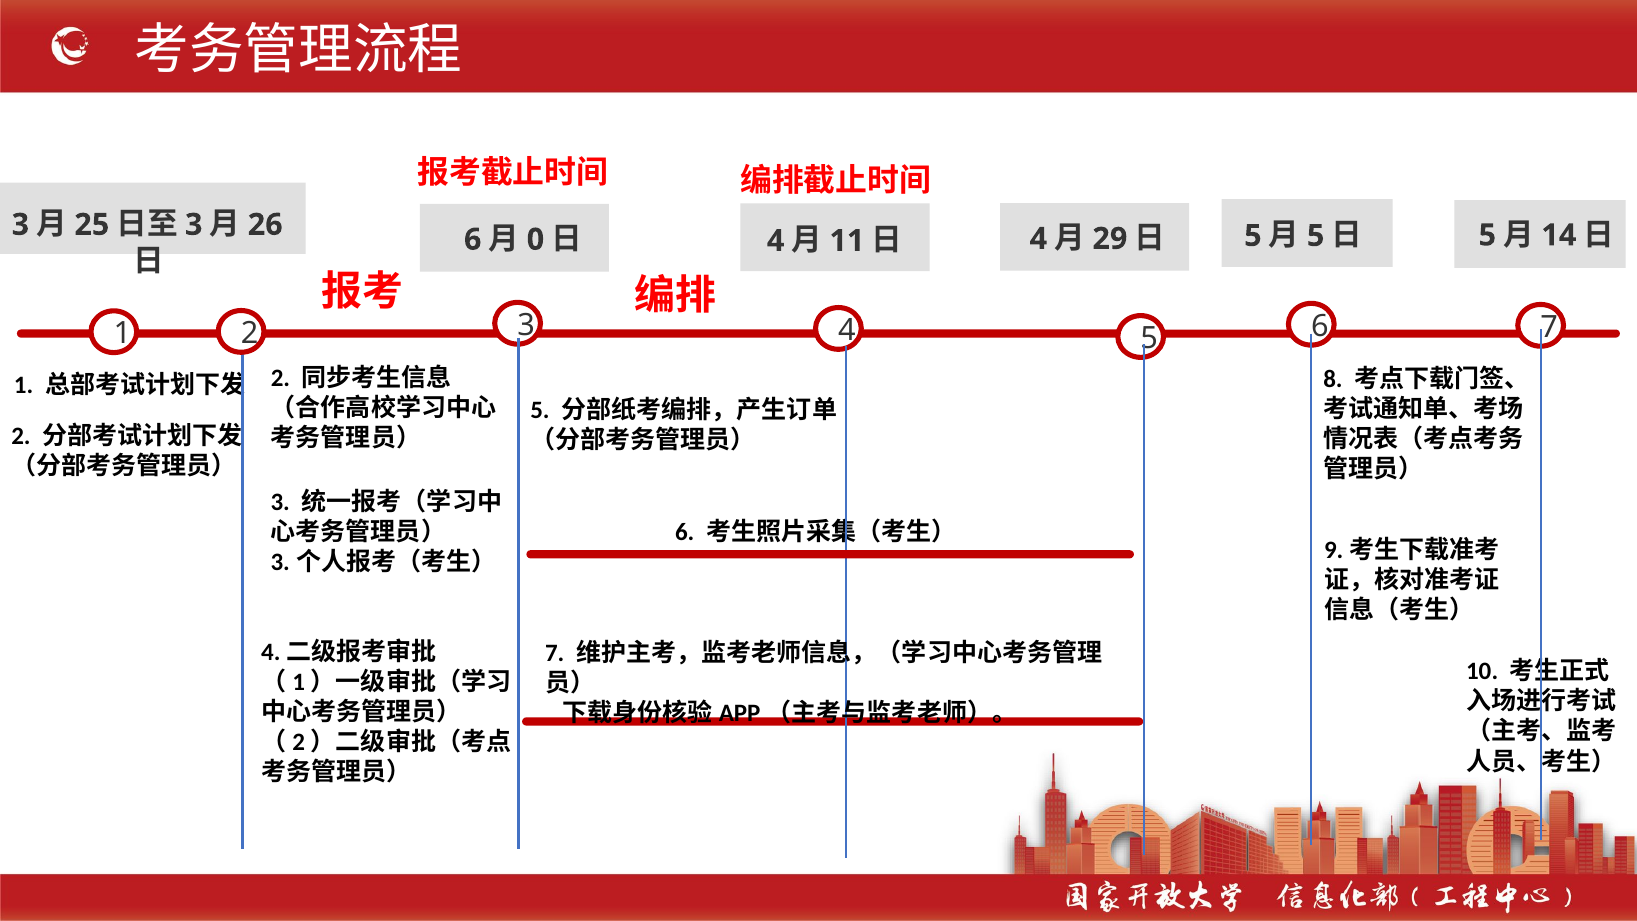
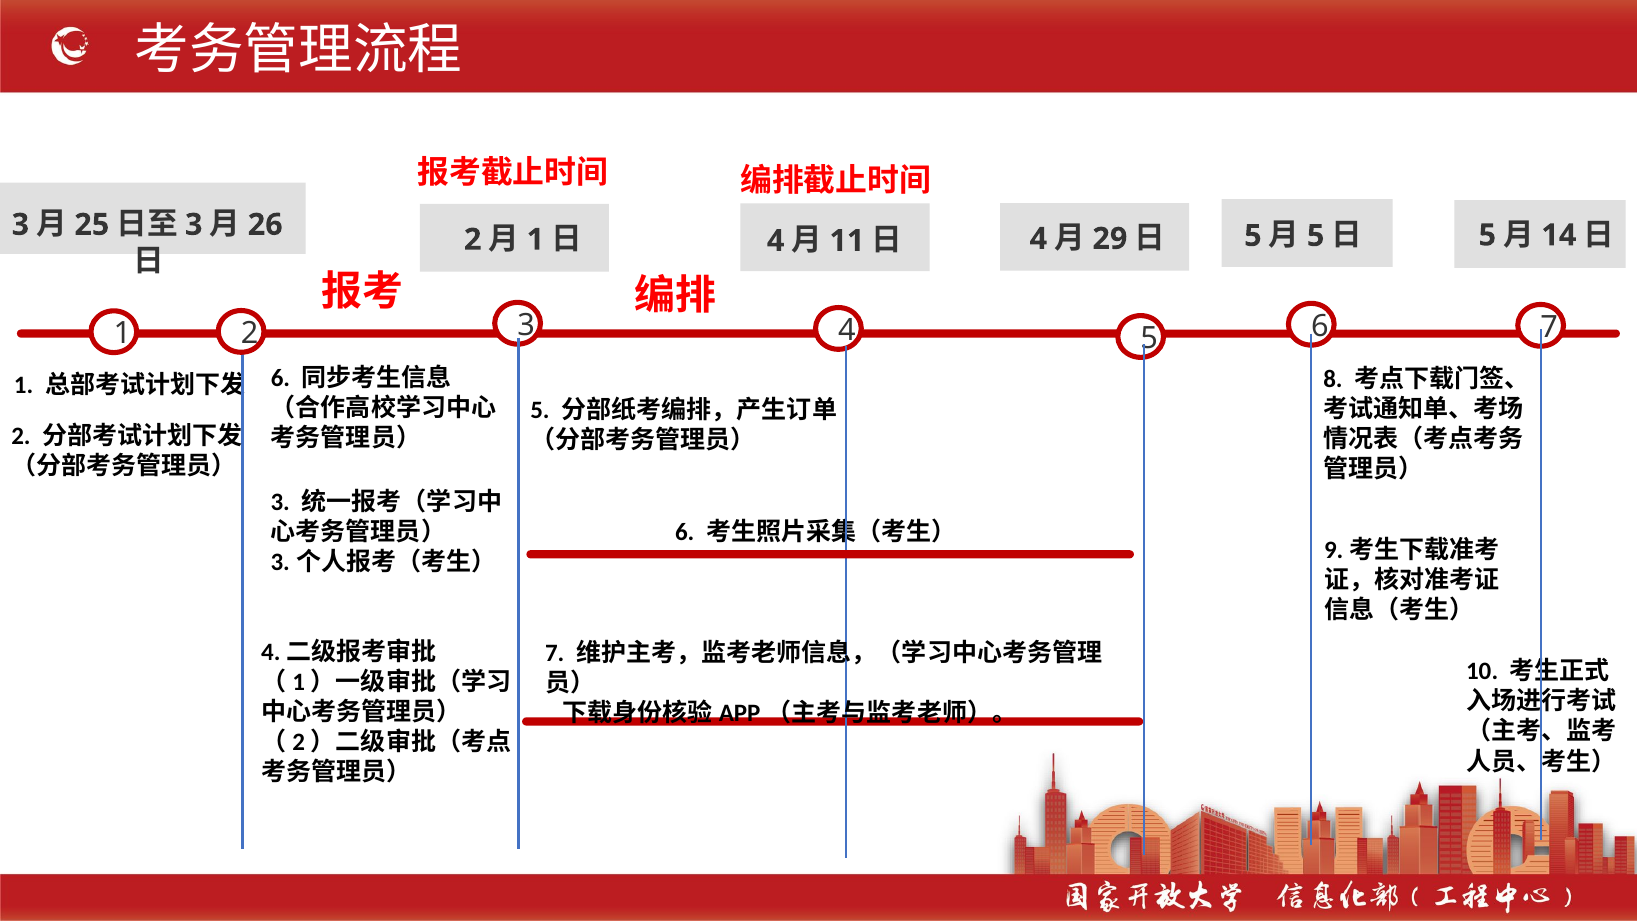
6: 6 -> 2 (473, 240)
0: 0 -> 1 (535, 240)
2: 2 -> 6 (280, 379)
